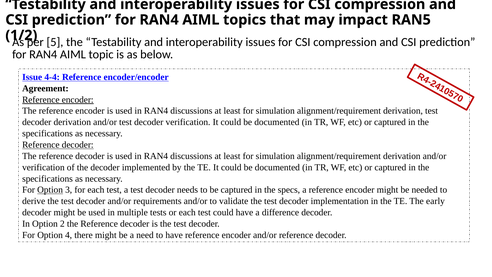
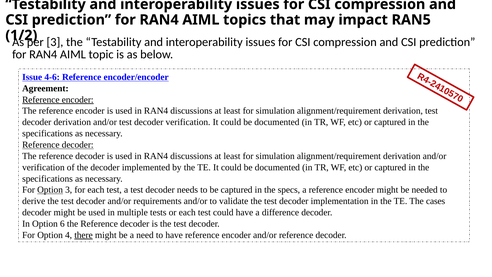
5: 5 -> 3 (55, 42)
4-4: 4-4 -> 4-6 (52, 77)
early: early -> cases (436, 201)
Option 2: 2 -> 6 (62, 224)
there underline: none -> present (84, 235)
